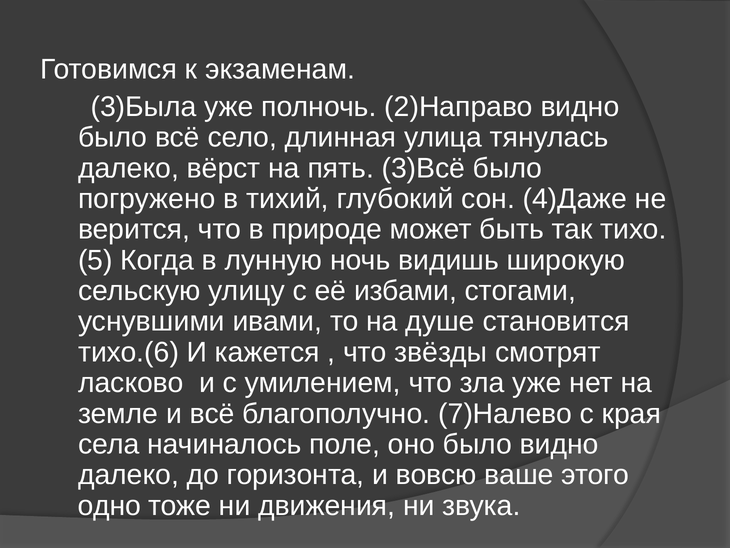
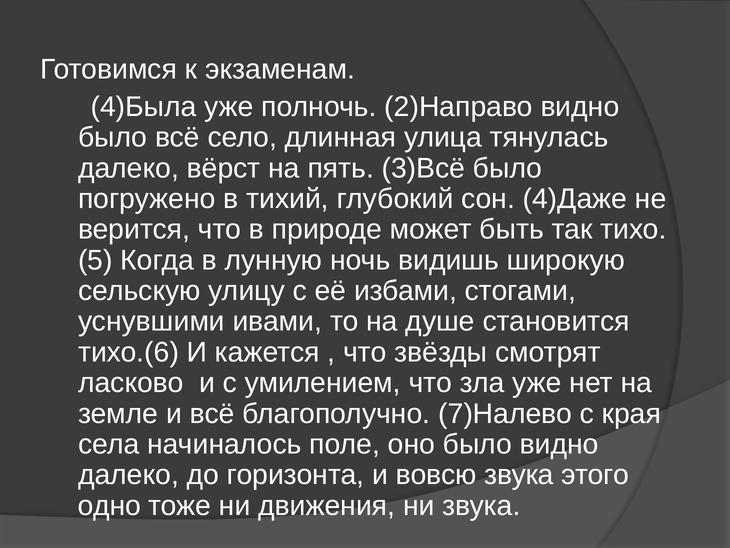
3)Была: 3)Была -> 4)Была (144, 107)
вовсю ваше: ваше -> звука (519, 475)
